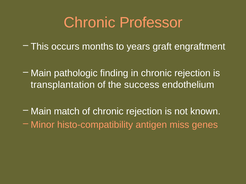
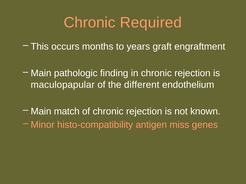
Professor: Professor -> Required (151, 23)
transplantation: transplantation -> maculopapular (63, 85)
success: success -> different (142, 85)
